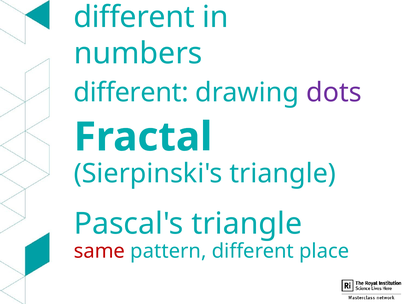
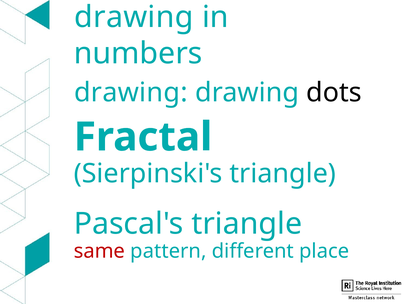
different: different -> drawing (134, 17)
different: different -> drawing (131, 93)
dots colour: purple -> black (334, 93)
